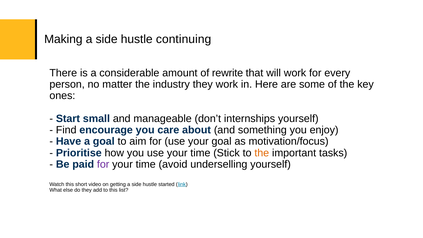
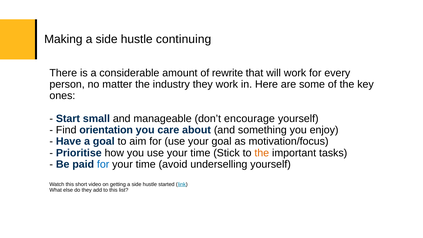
internships: internships -> encourage (249, 119)
encourage: encourage -> orientation (106, 130)
for colour: purple -> blue (103, 164)
